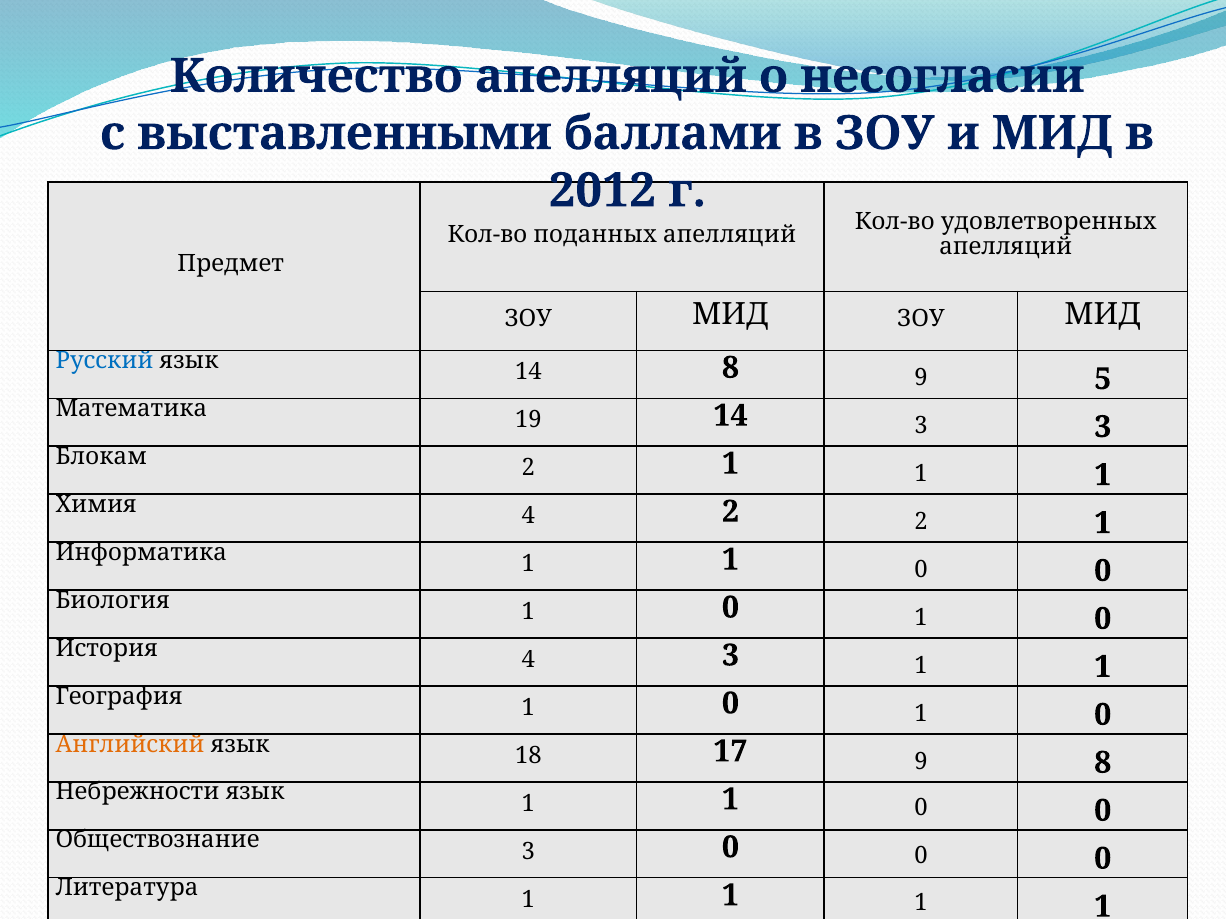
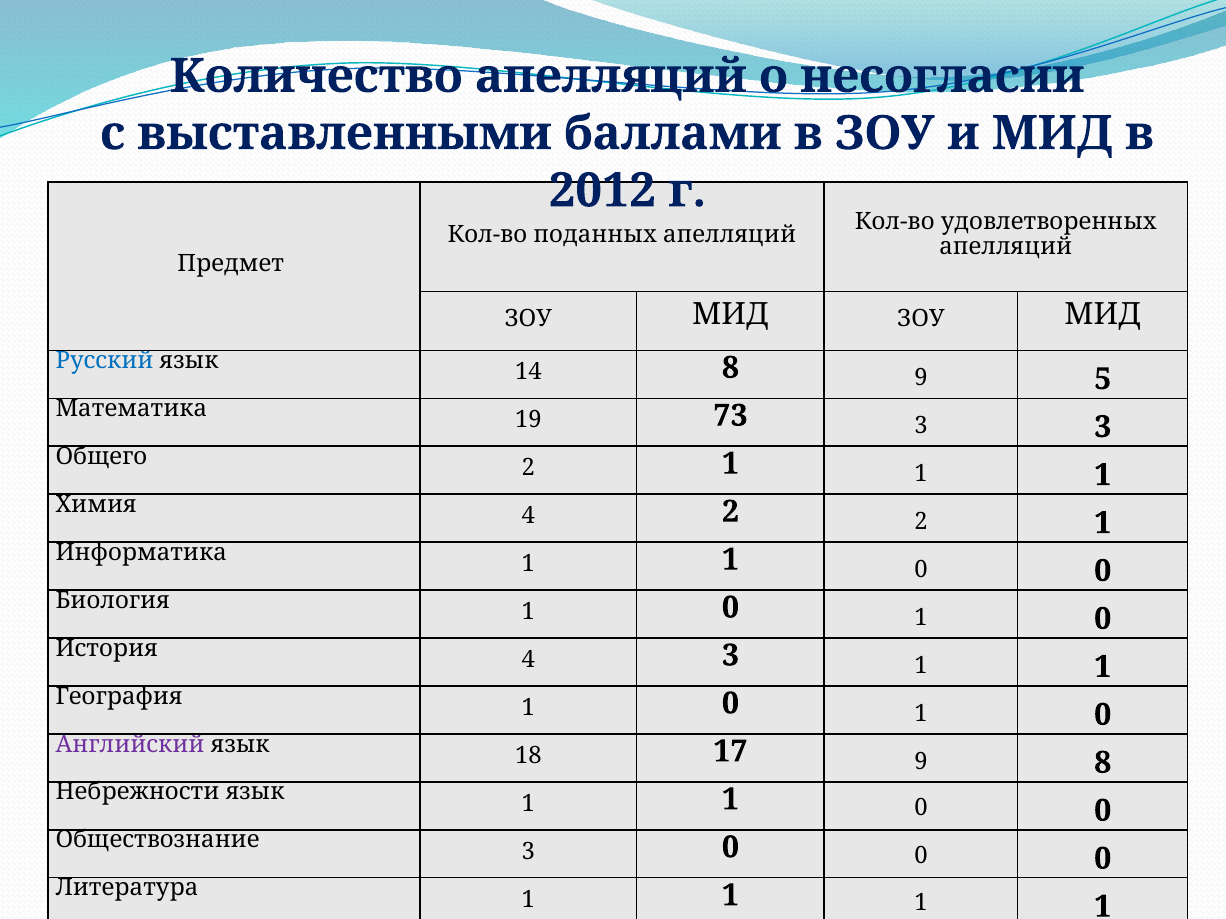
19 14: 14 -> 73 (730, 416)
Блокам: Блокам -> Общего (101, 457)
Английский colour: orange -> purple (130, 745)
